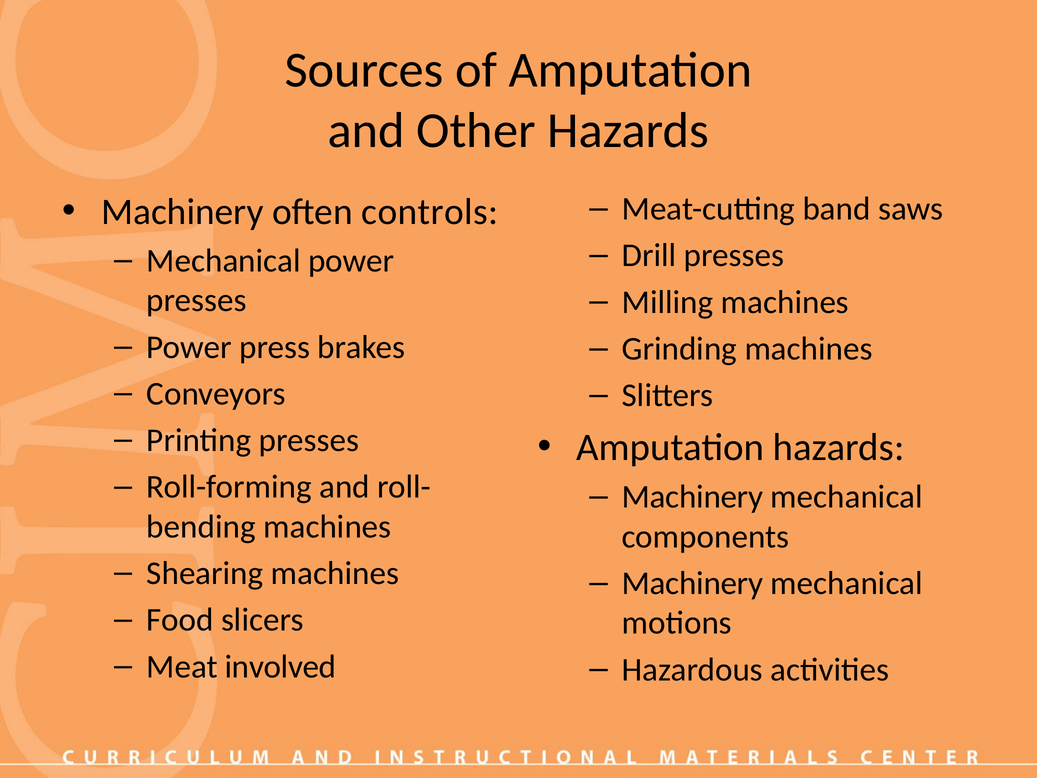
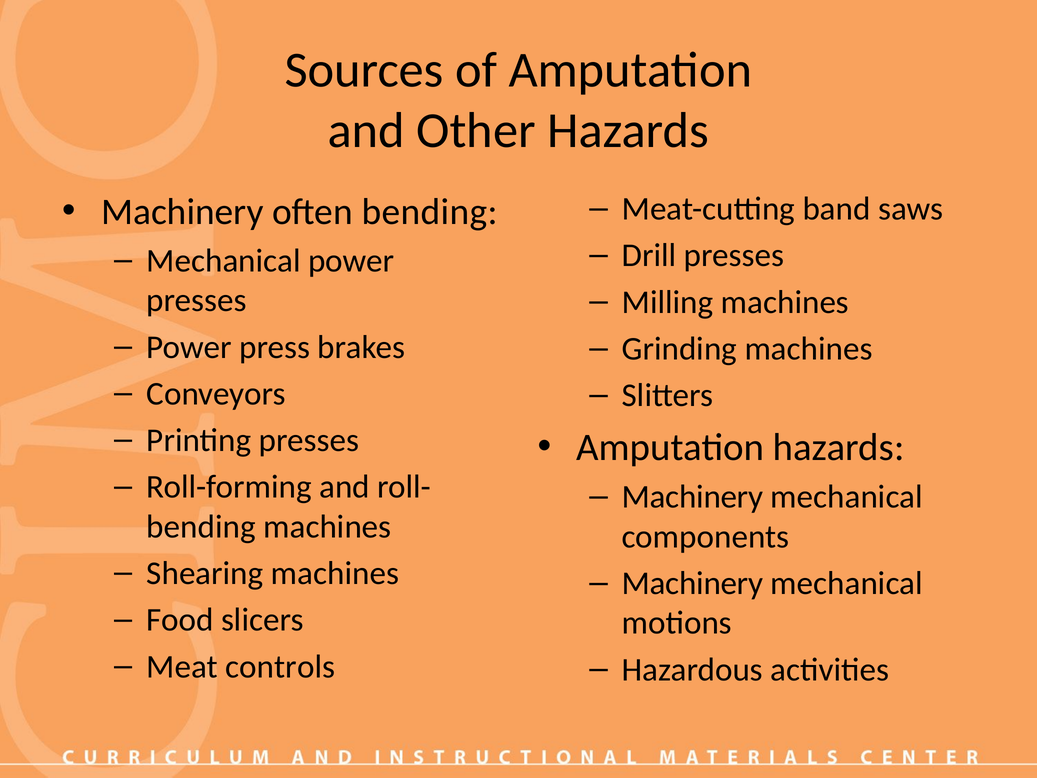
often controls: controls -> bending (430, 212)
involved: involved -> controls (280, 666)
